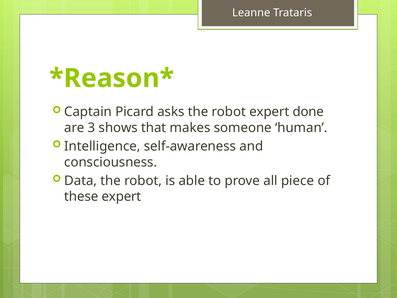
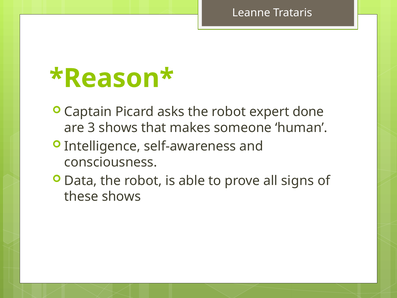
piece: piece -> signs (297, 181)
these expert: expert -> shows (121, 196)
